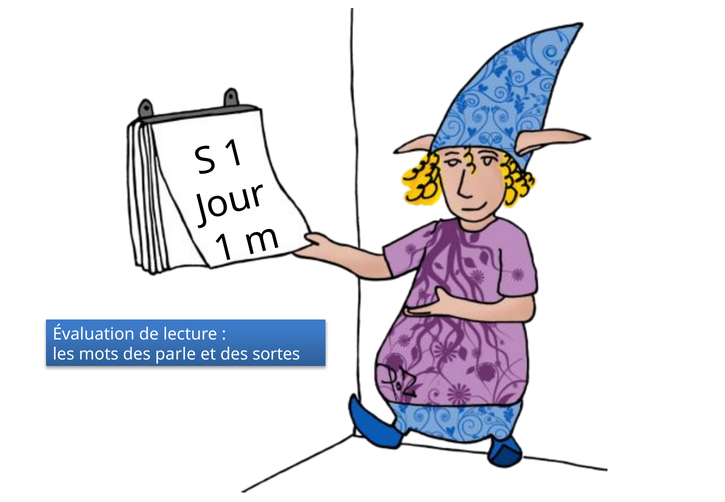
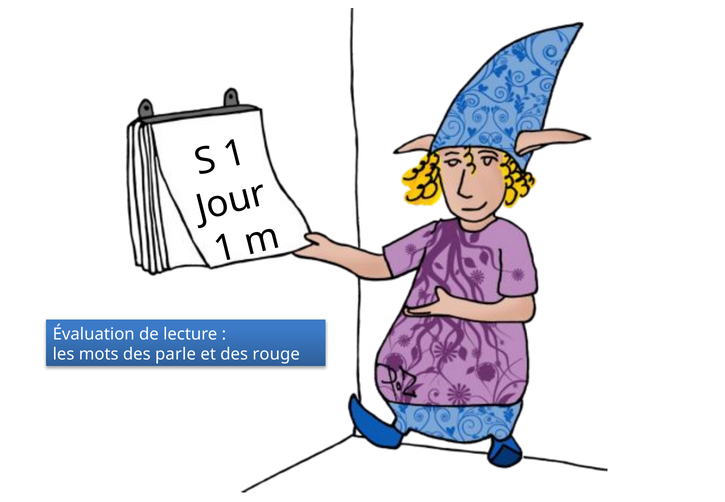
sortes: sortes -> rouge (276, 354)
